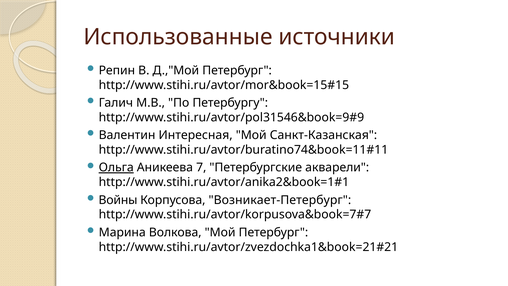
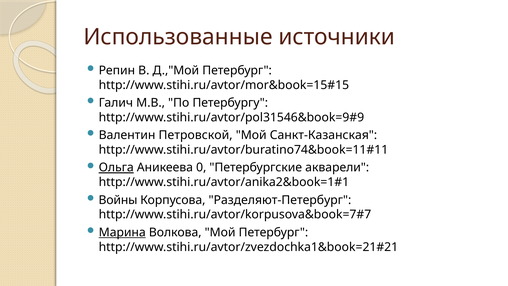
Интересная: Интересная -> Петровской (196, 135)
7: 7 -> 0 (201, 167)
Возникает-Петербург: Возникает-Петербург -> Разделяют-Петербург (280, 200)
Марина underline: none -> present (122, 232)
